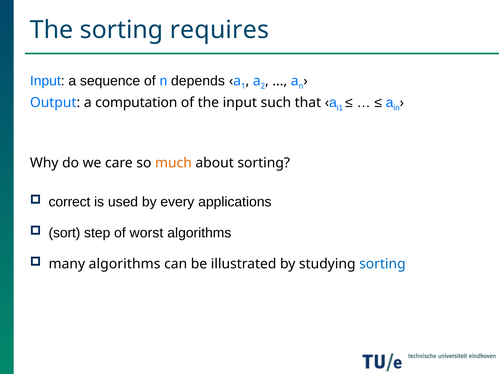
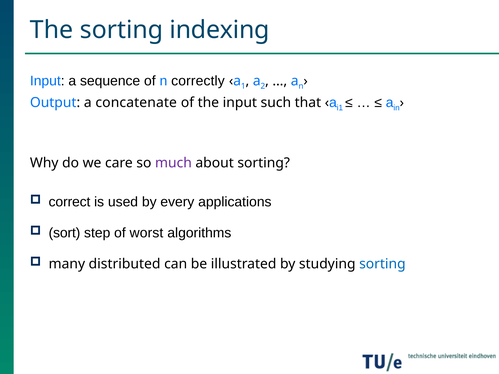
requires: requires -> indexing (220, 30)
depends: depends -> correctly (198, 81)
computation: computation -> concatenate (136, 103)
much colour: orange -> purple (173, 163)
many algorithms: algorithms -> distributed (125, 264)
